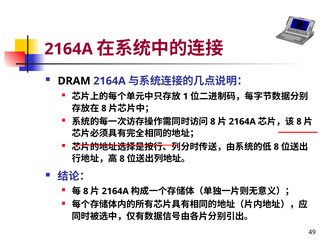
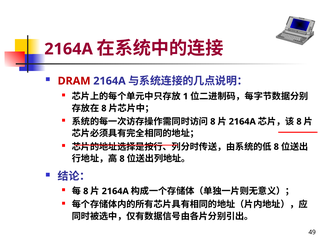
DRAM colour: black -> red (74, 81)
